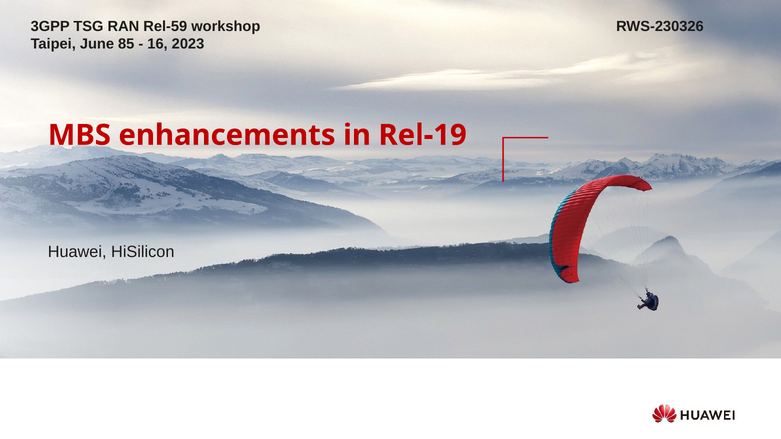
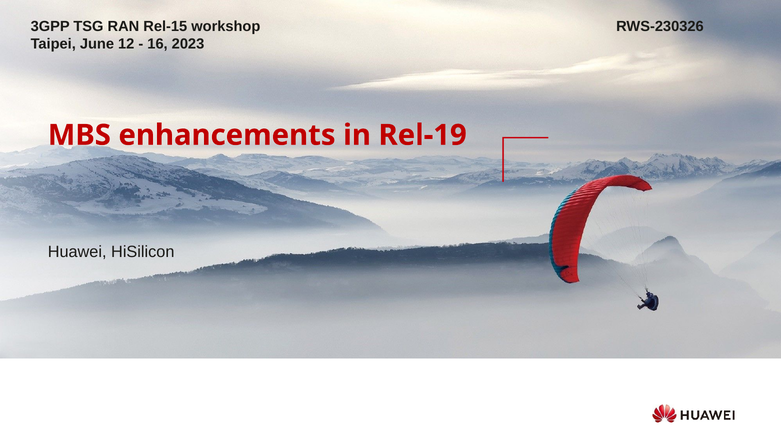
Rel-59: Rel-59 -> Rel-15 (165, 27)
85: 85 -> 12 (126, 44)
